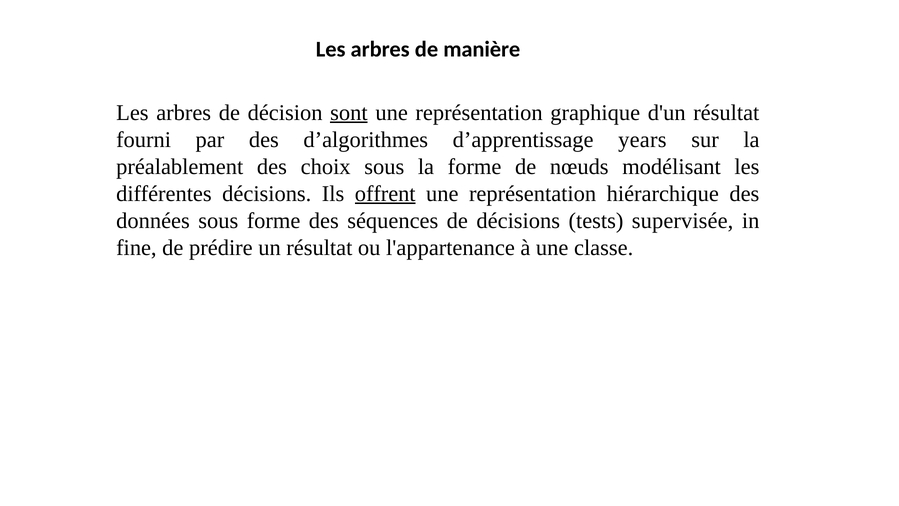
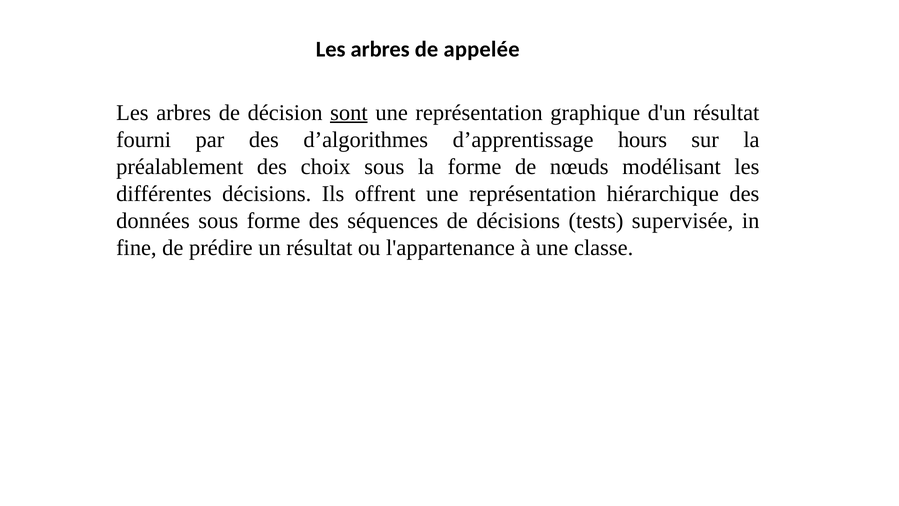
manière: manière -> appelée (482, 49)
years: years -> hours (643, 140)
offrent underline: present -> none (385, 194)
